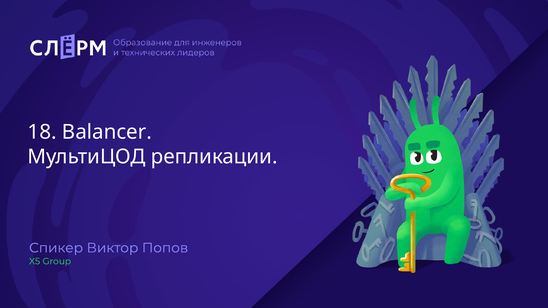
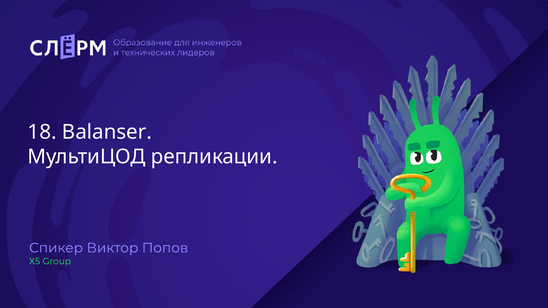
Balancer: Balancer -> Balanser (107, 132)
